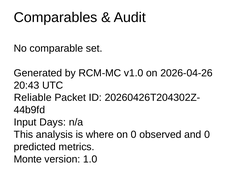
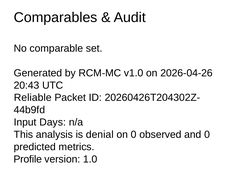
where: where -> denial (100, 134)
Monte: Monte -> Profile (28, 159)
